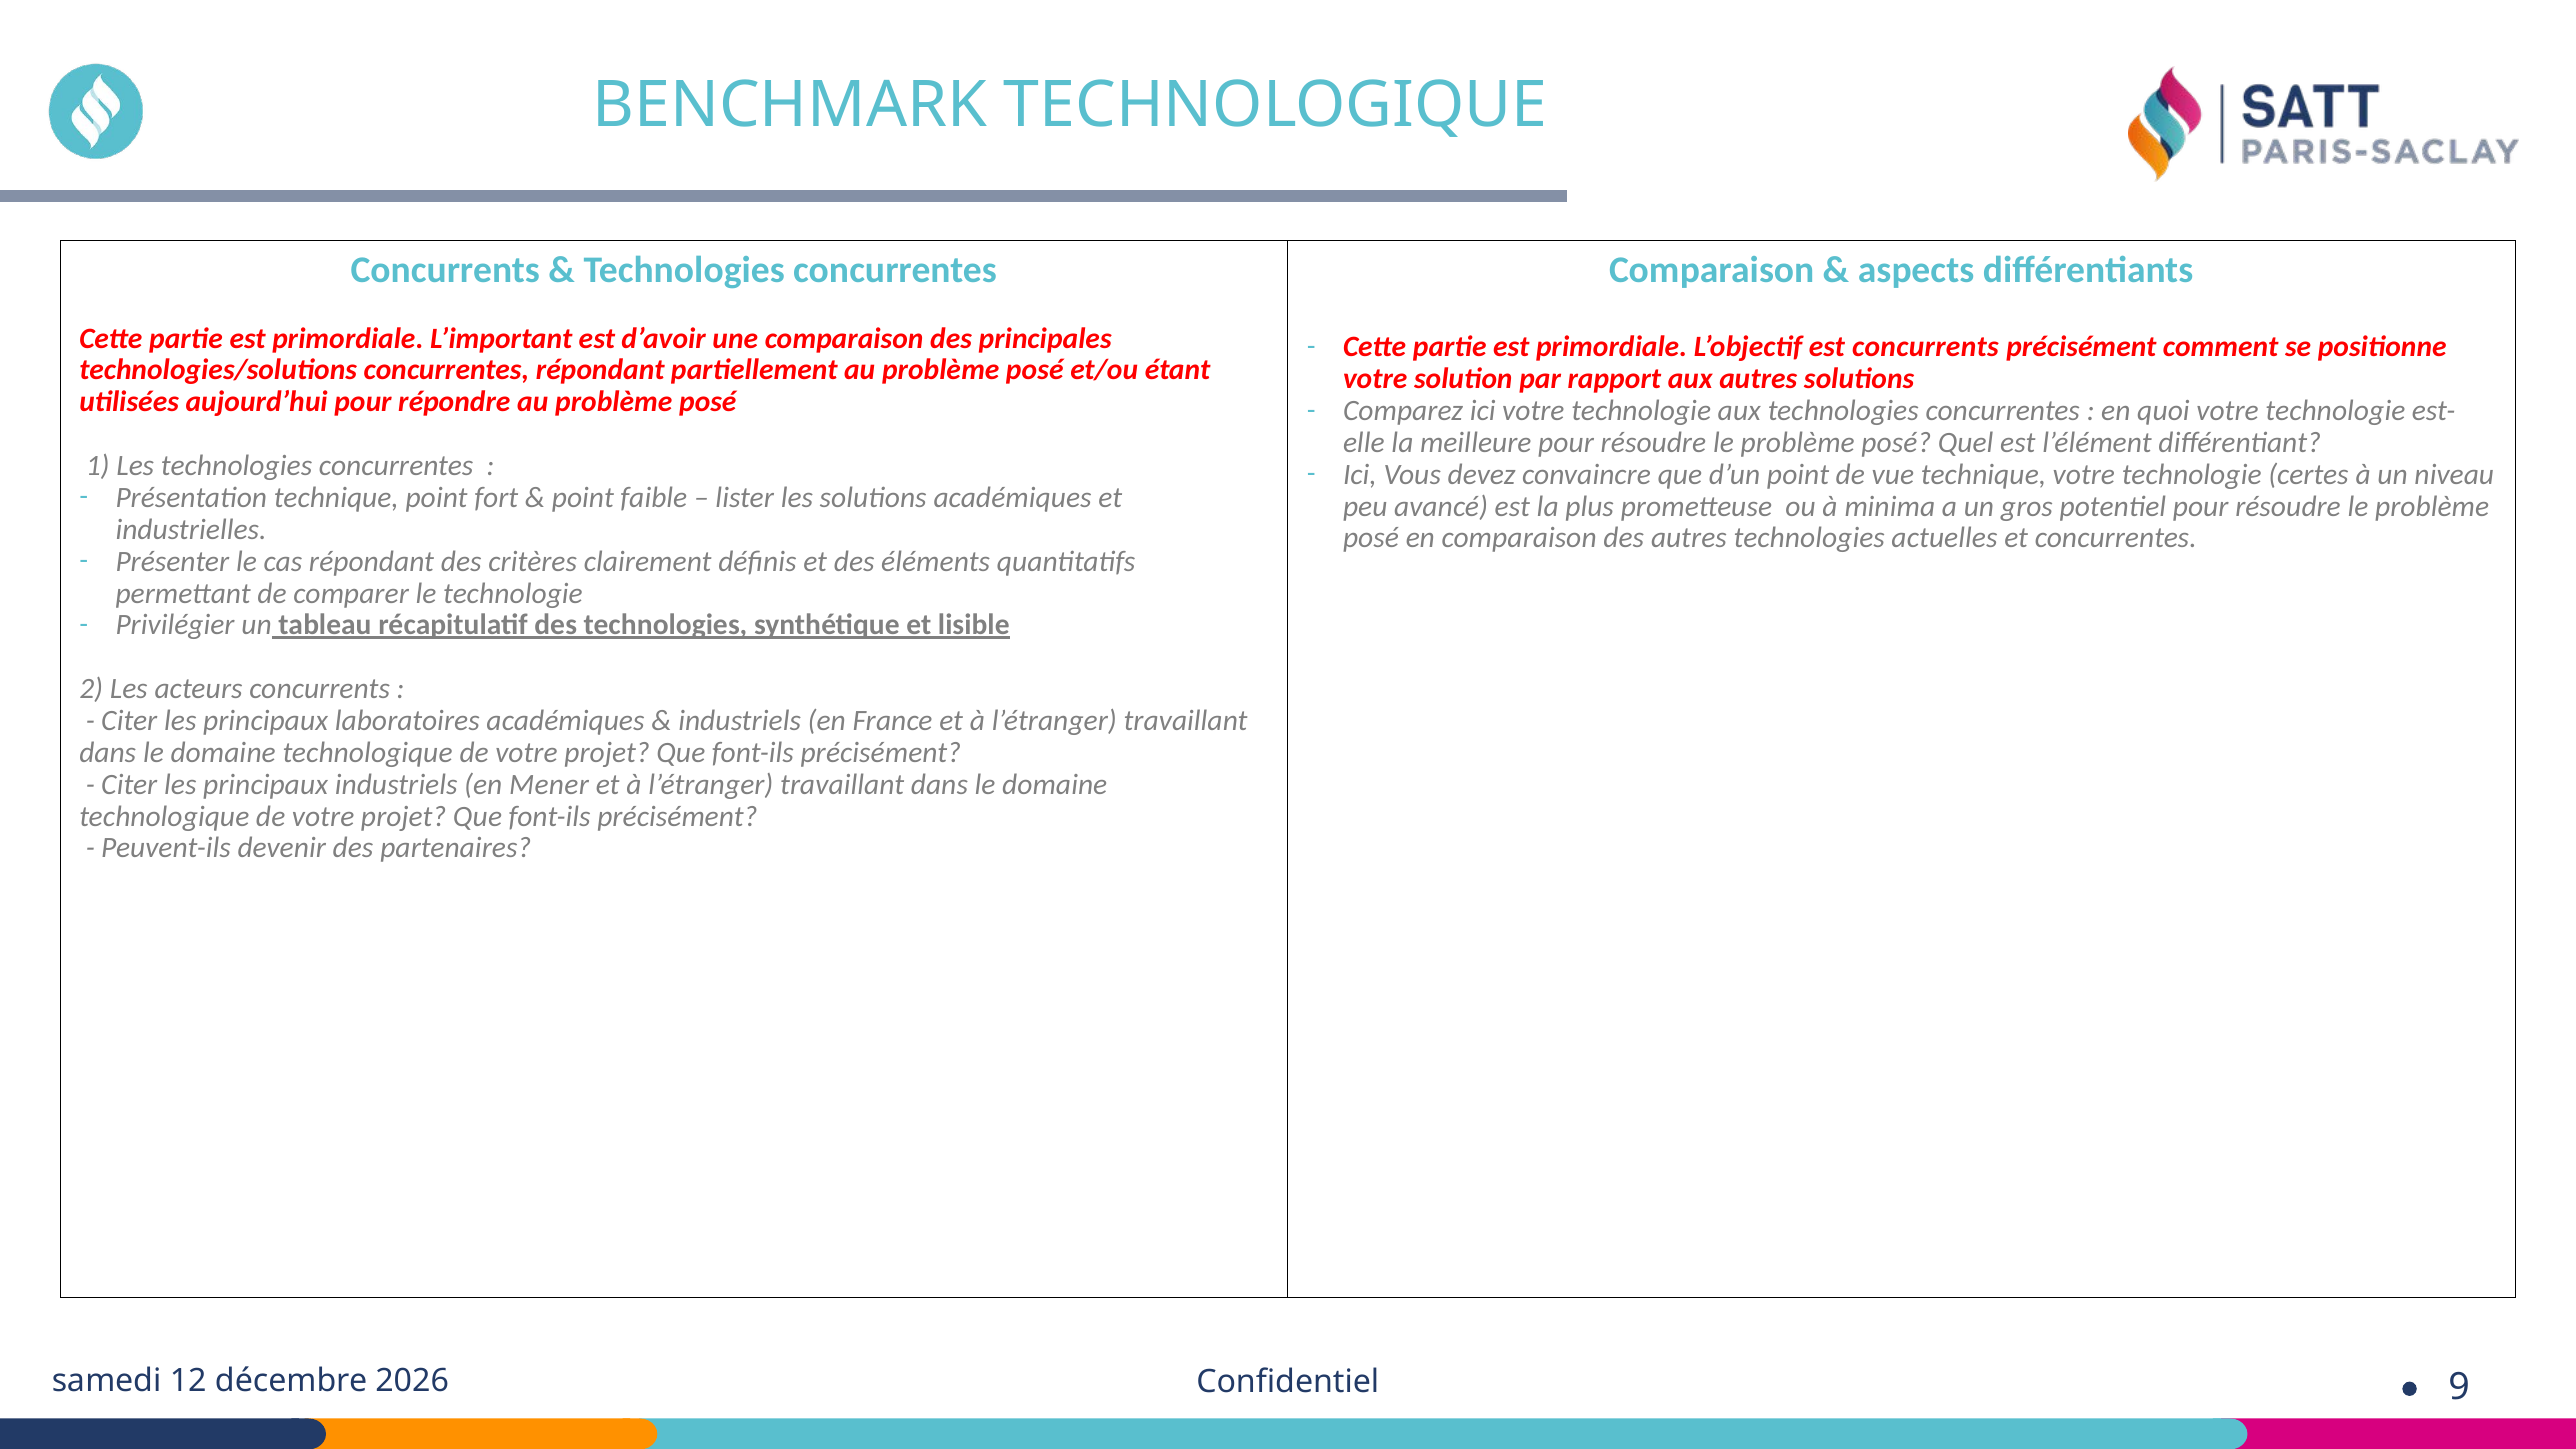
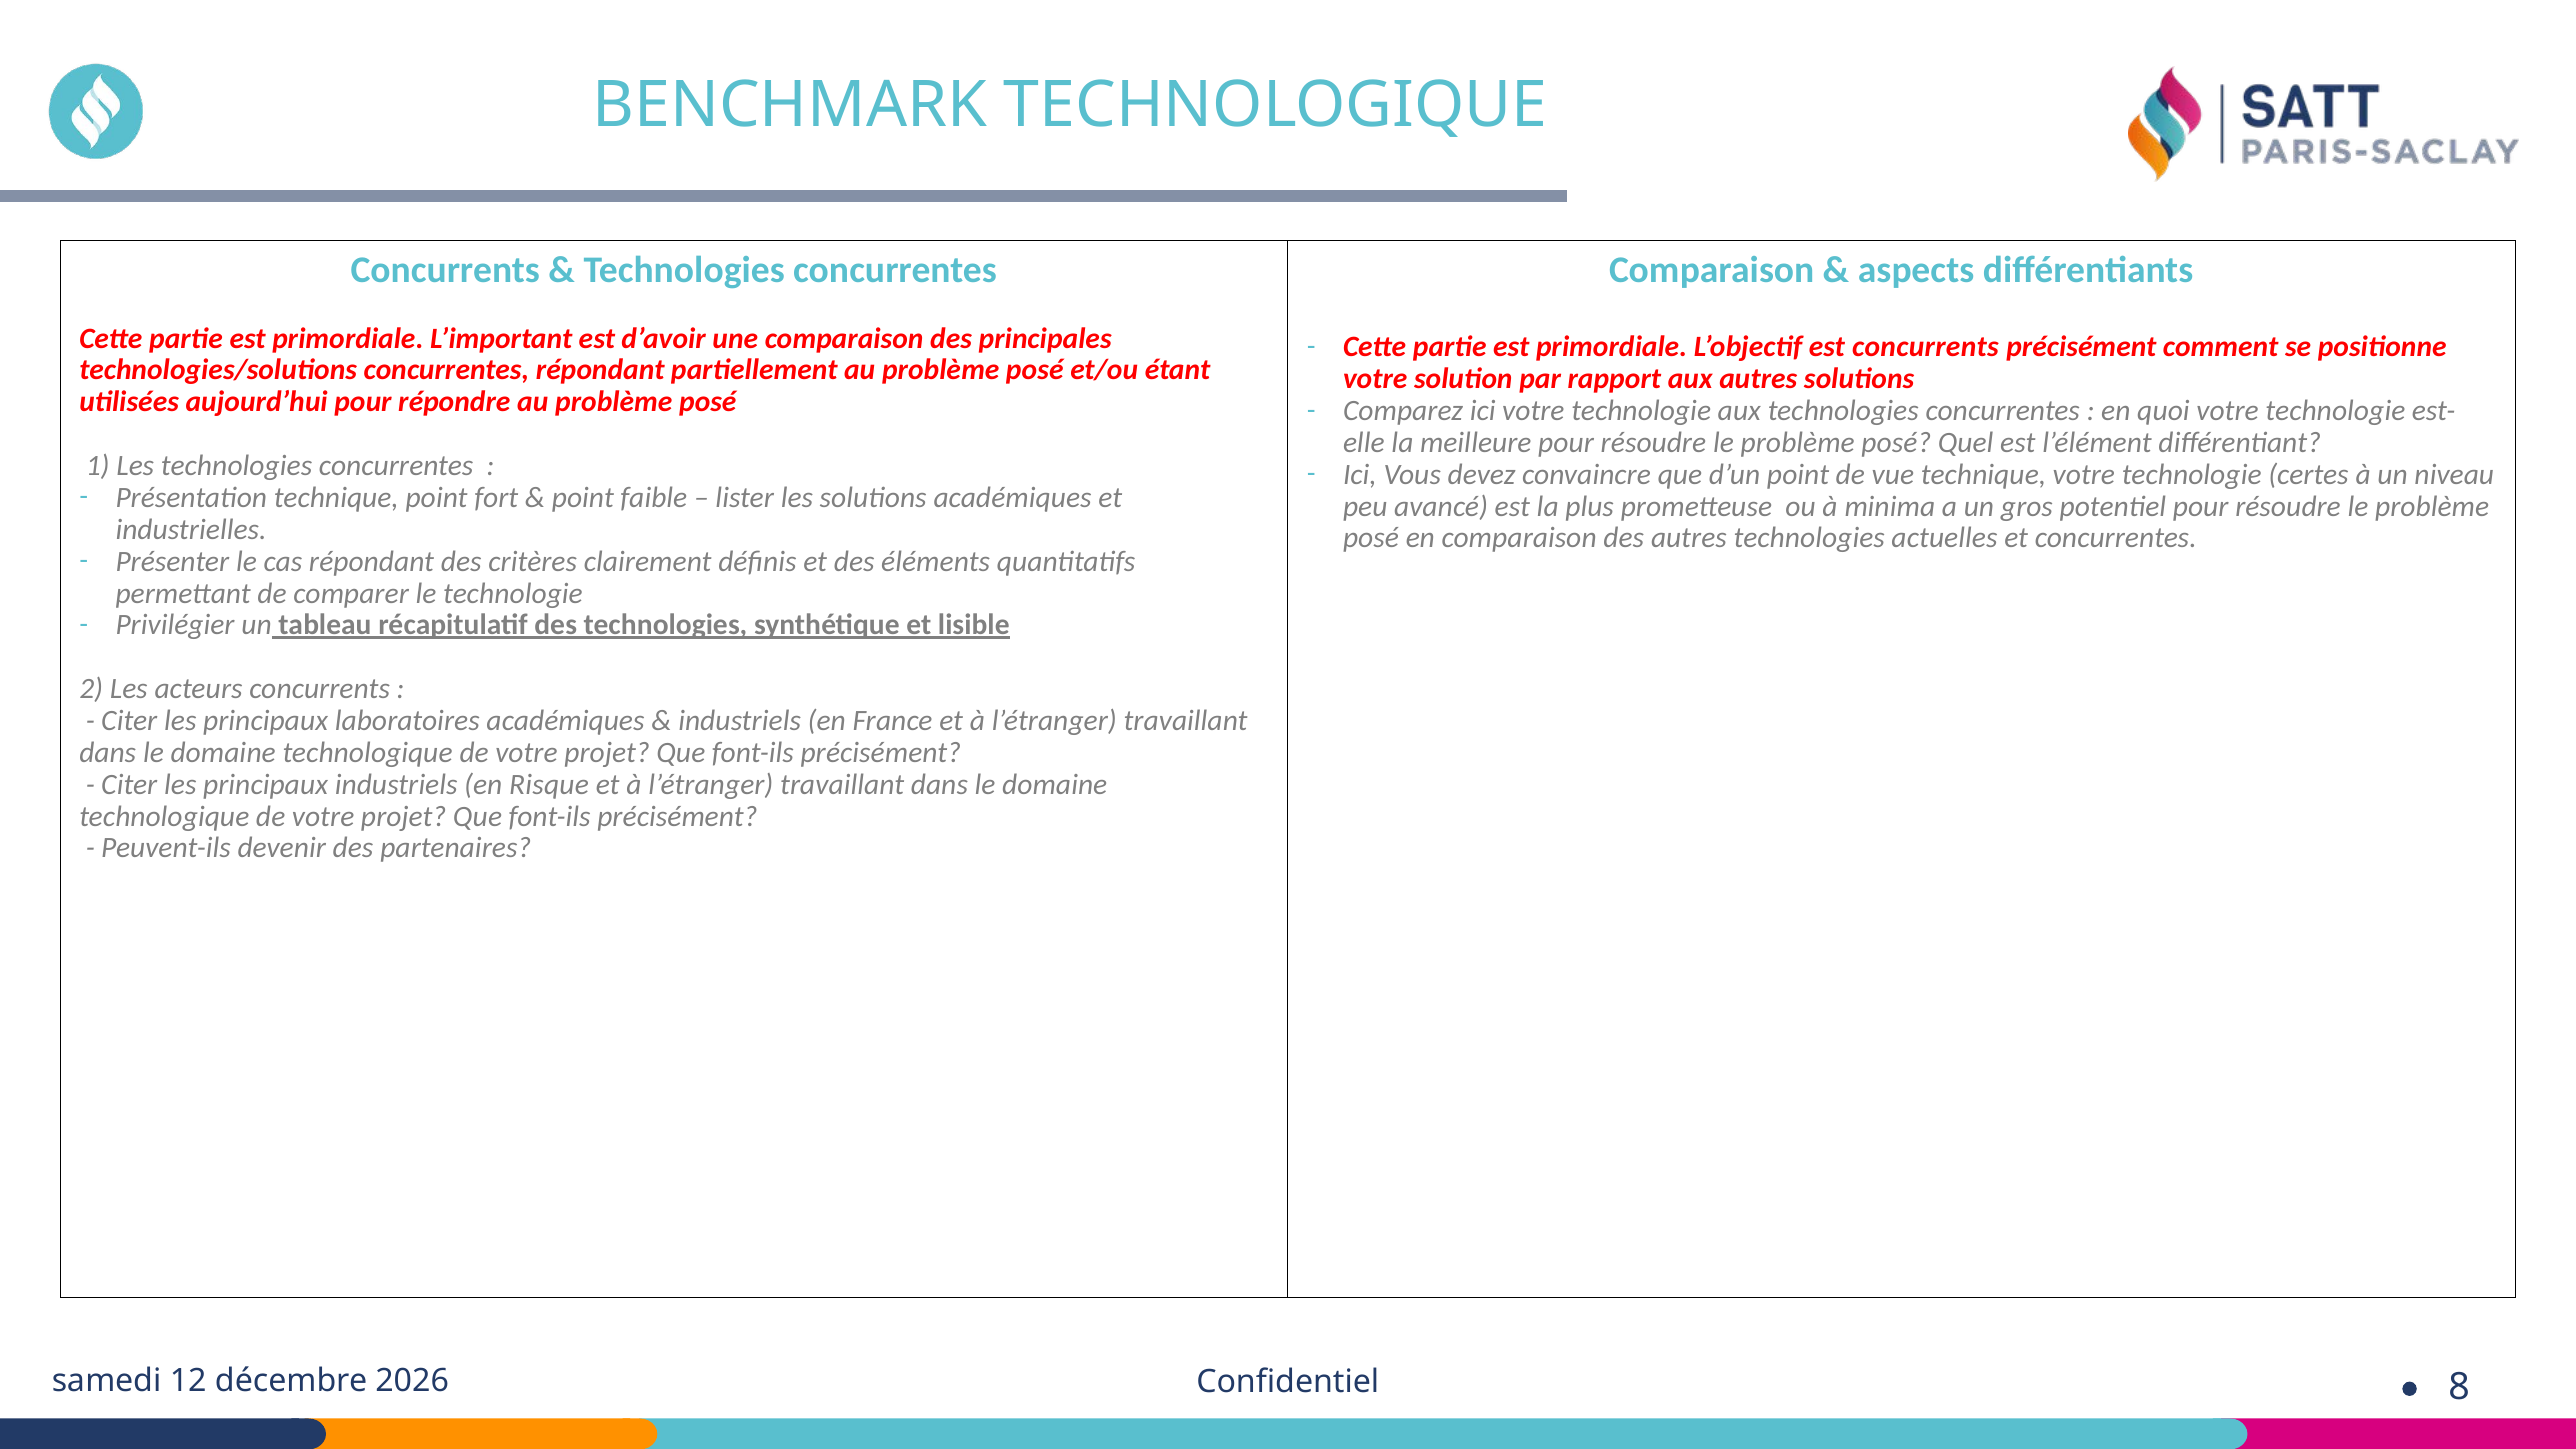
Mener: Mener -> Risque (549, 785)
9: 9 -> 8 (2459, 1387)
